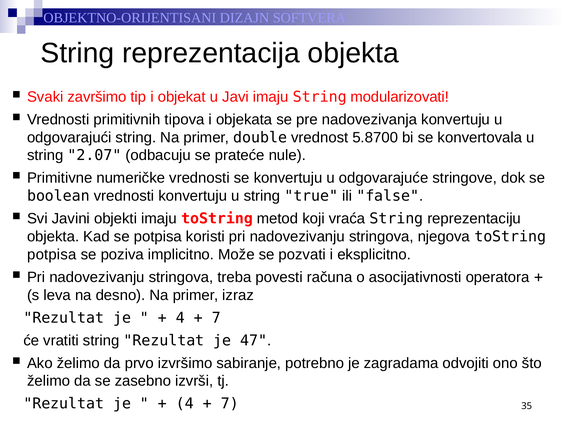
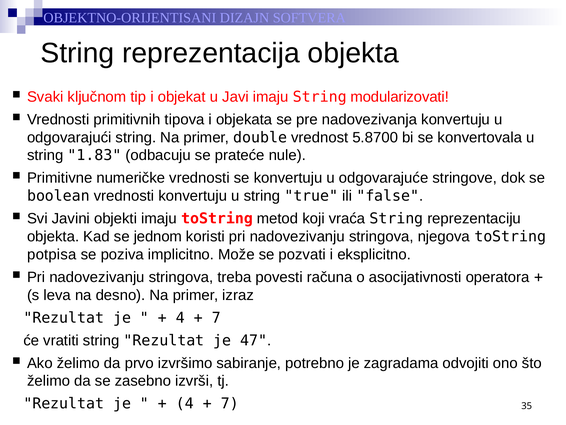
završimo: završimo -> ključnom (97, 97)
2.07: 2.07 -> 1.83 (95, 155)
se potpisa: potpisa -> jednom (158, 236)
